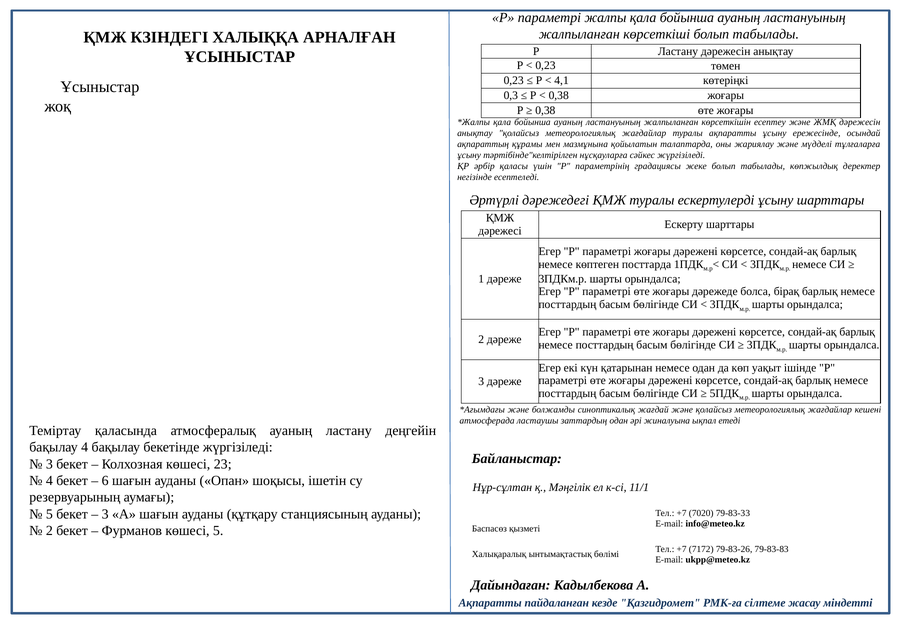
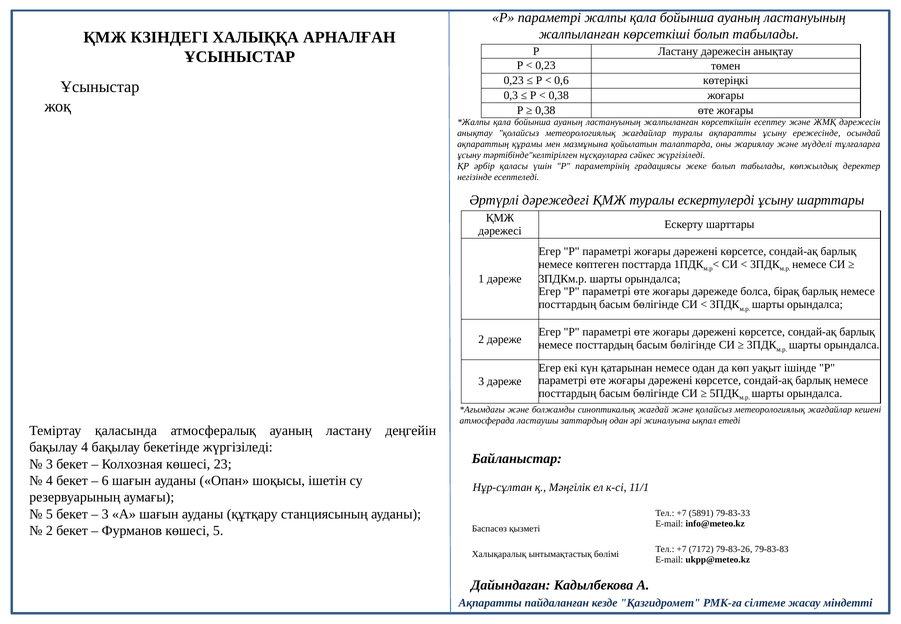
4,1: 4,1 -> 0,6 (562, 80)
7020: 7020 -> 5891 (701, 513)
